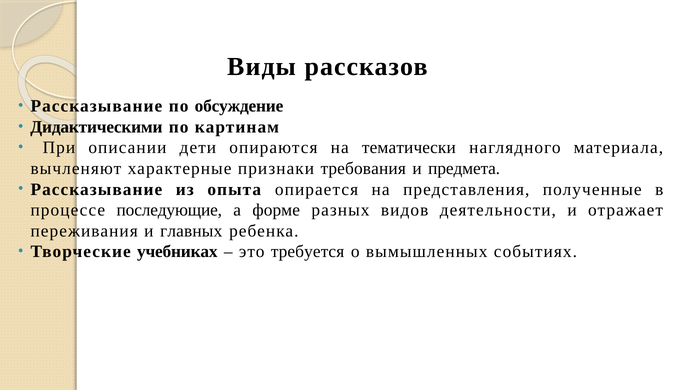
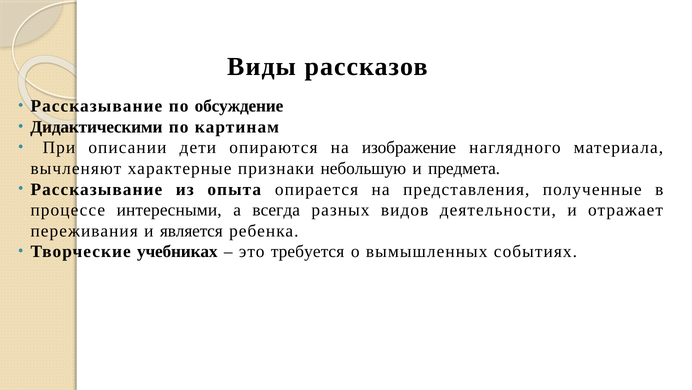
тематически: тематически -> изображение (409, 147)
требования: требования -> небольшую (363, 168)
последующие: последующие -> интересными (169, 210)
форме: форме -> всегда (276, 210)
главных: главных -> является (191, 230)
